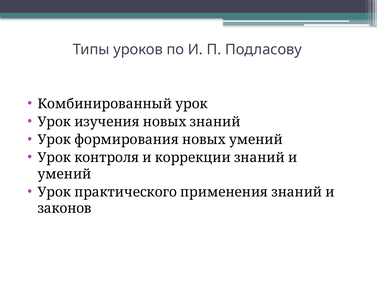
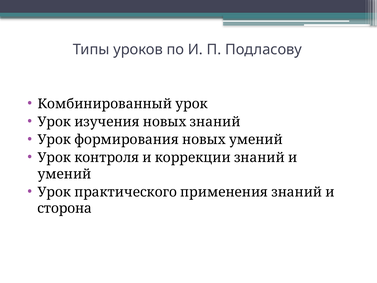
законов: законов -> сторона (65, 208)
